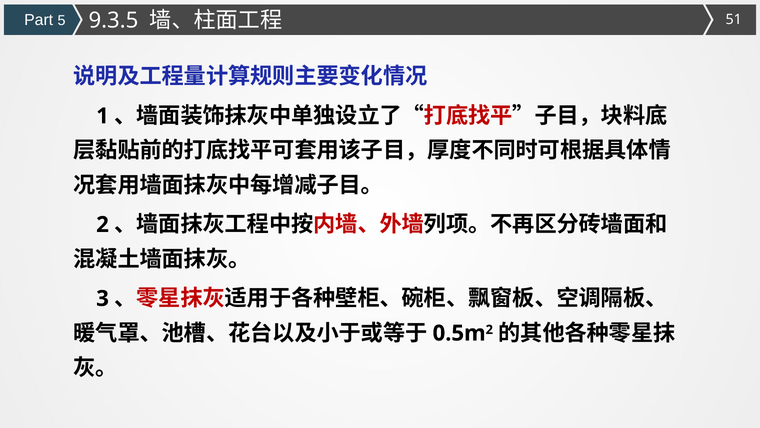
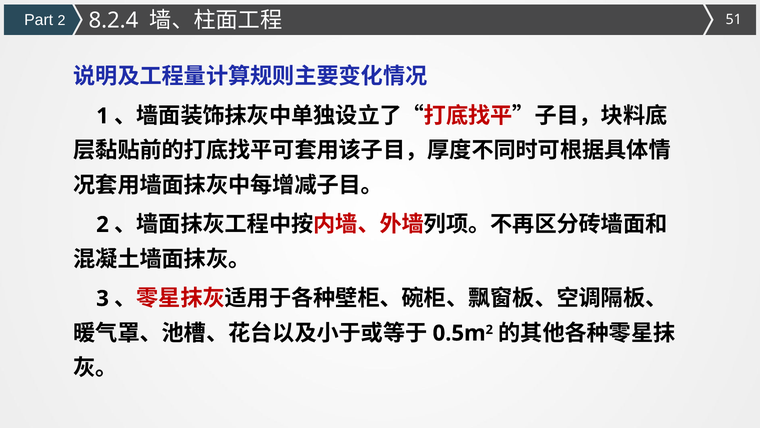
Part 5: 5 -> 2 (62, 21)
9.3.5: 9.3.5 -> 8.2.4 (113, 20)
